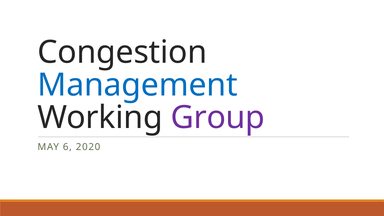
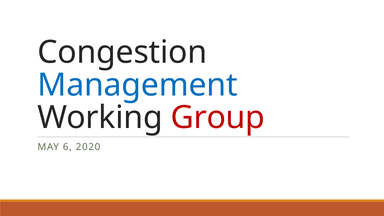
Group colour: purple -> red (218, 118)
